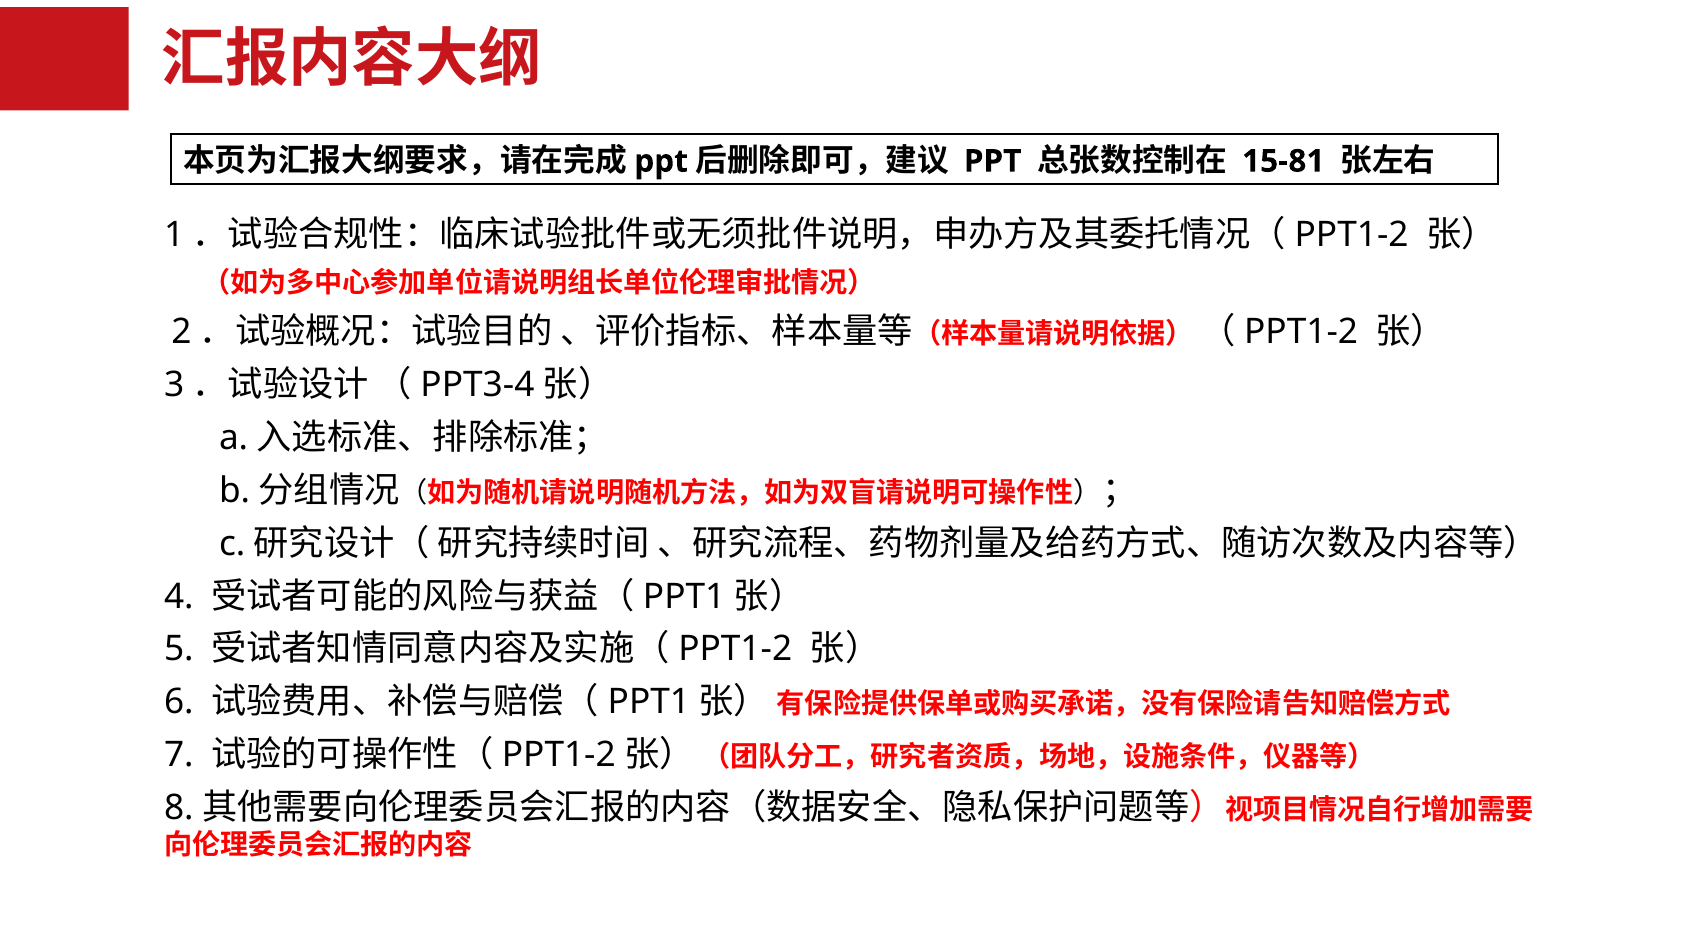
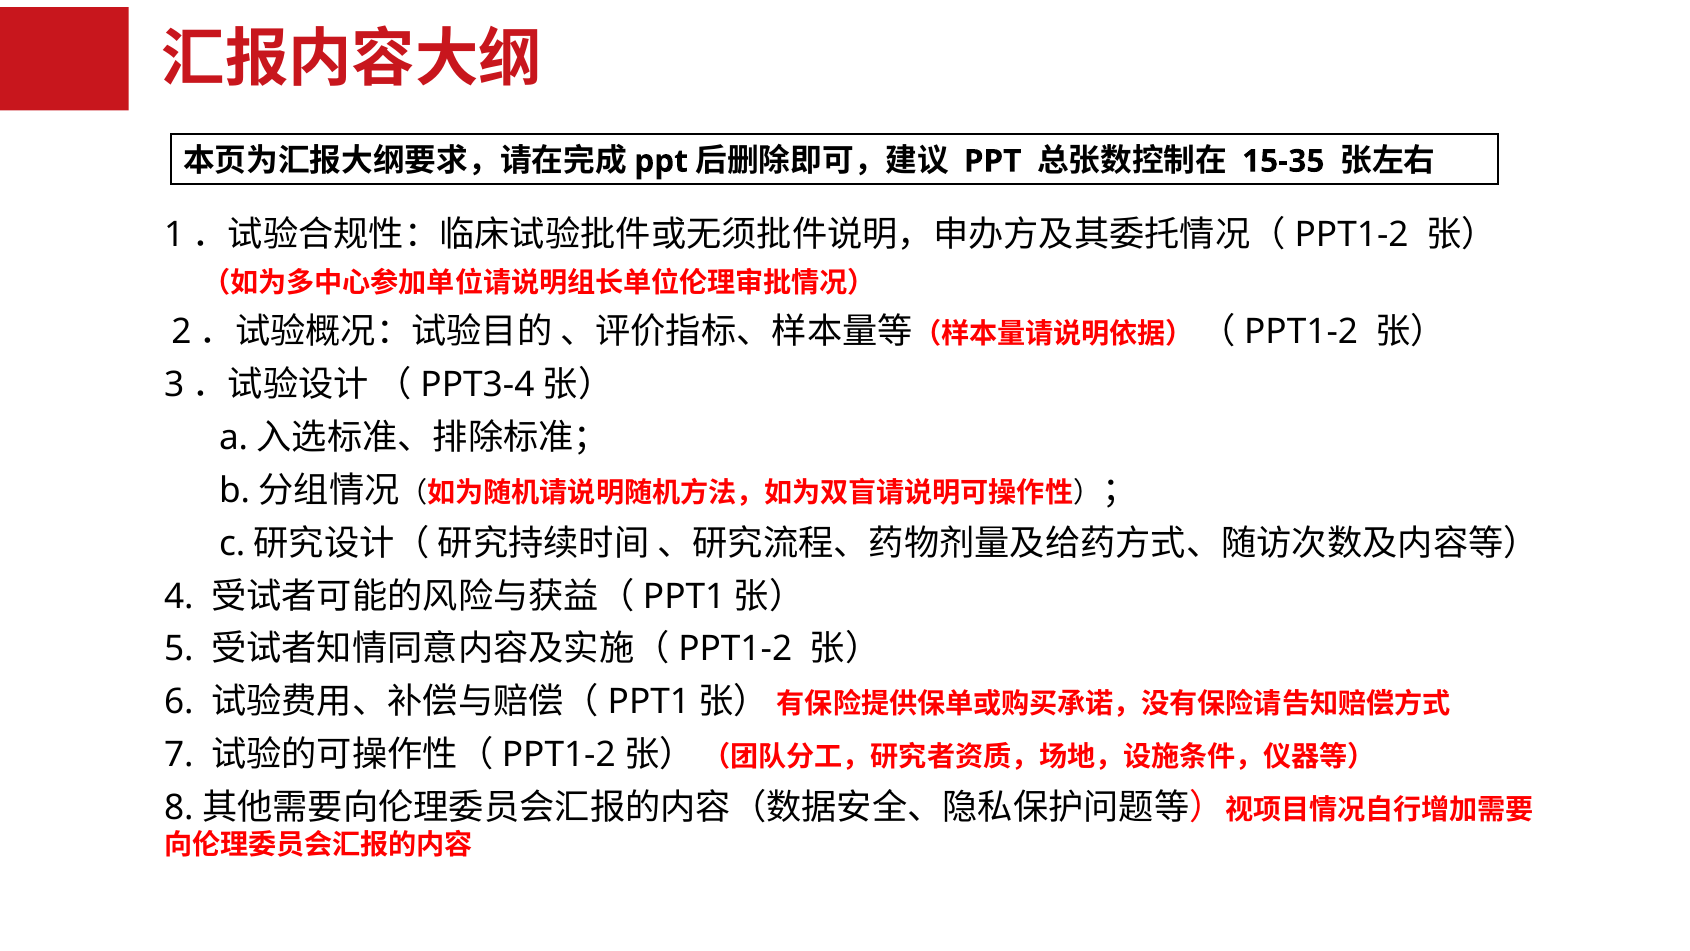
15-81: 15-81 -> 15-35 (1283, 161)
